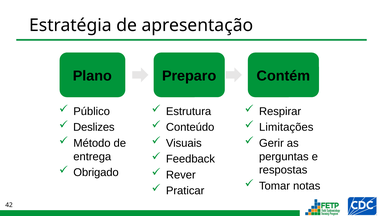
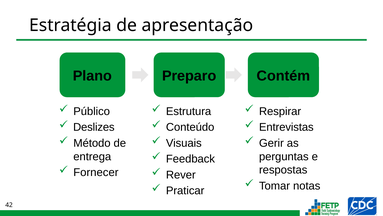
Limitações: Limitações -> Entrevistas (286, 127)
Obrigado: Obrigado -> Fornecer (96, 172)
